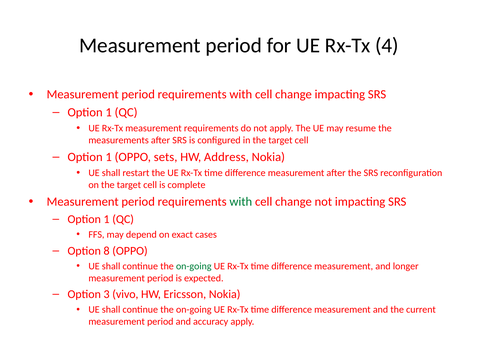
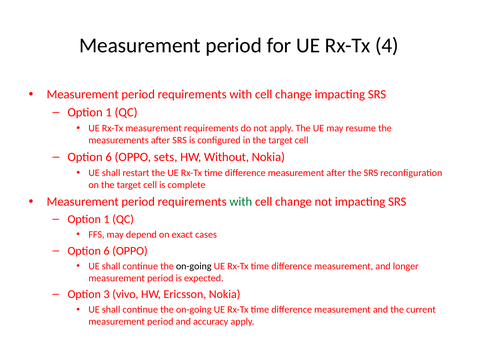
1: 1 -> 6 (109, 157)
Address: Address -> Without (227, 157)
8: 8 -> 6 (107, 251)
on-going colour: green -> black (194, 267)
